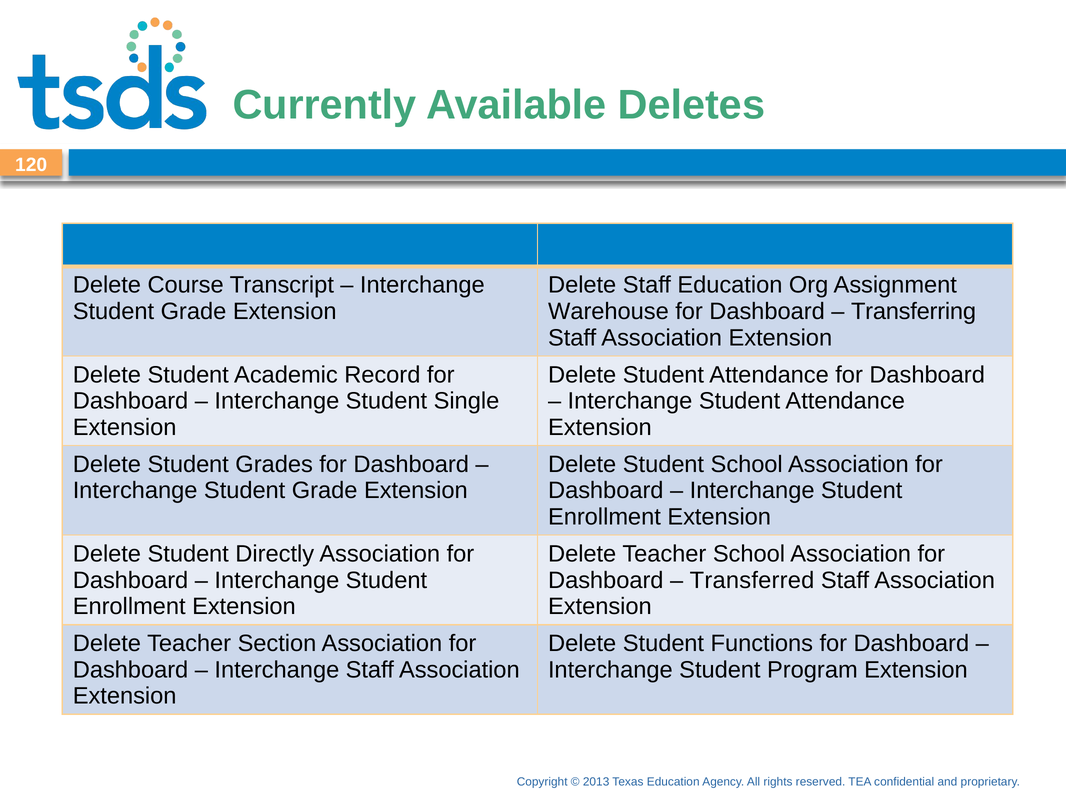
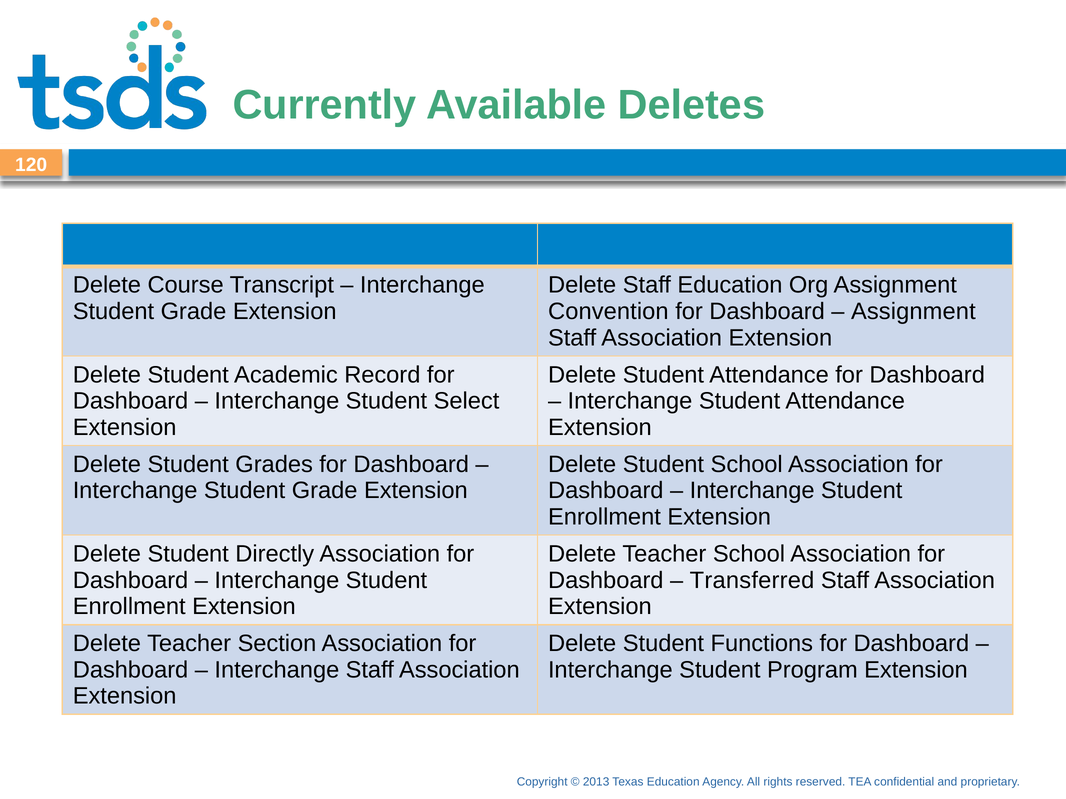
Warehouse: Warehouse -> Convention (608, 312)
Transferring: Transferring -> Assignment (913, 312)
Single: Single -> Select (466, 401)
